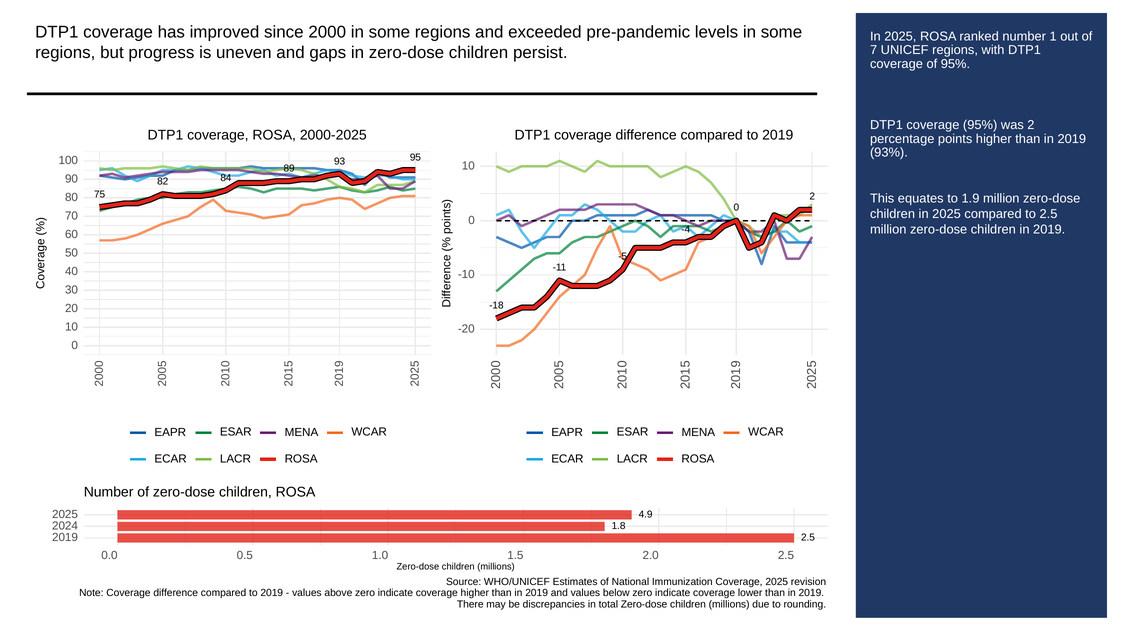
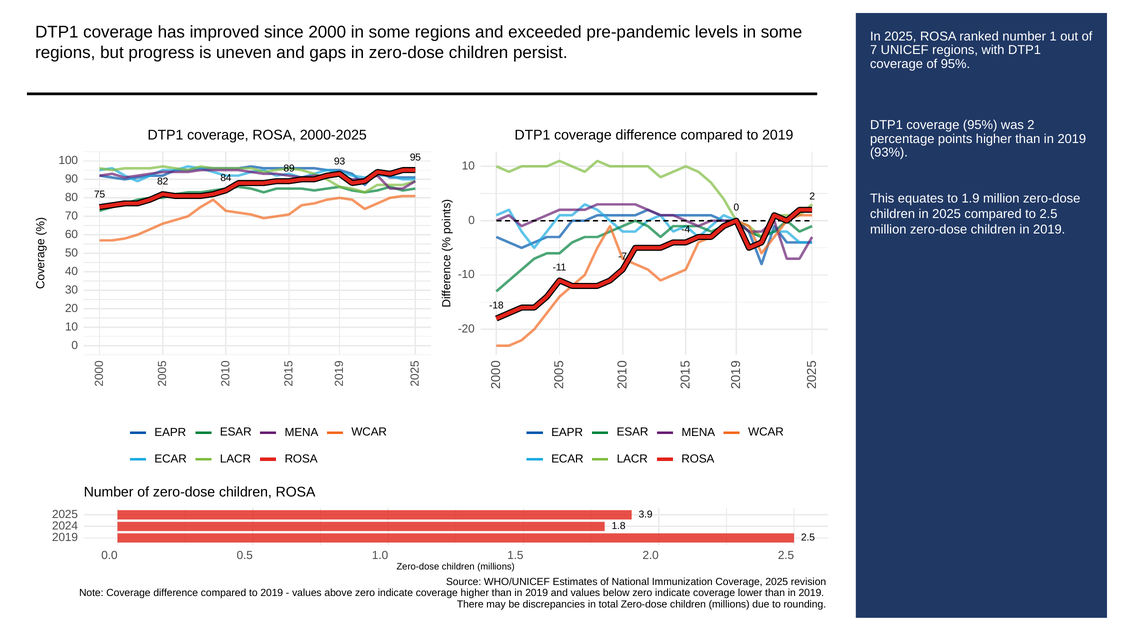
-5: -5 -> -7 (623, 256)
4.9: 4.9 -> 3.9 (646, 514)
